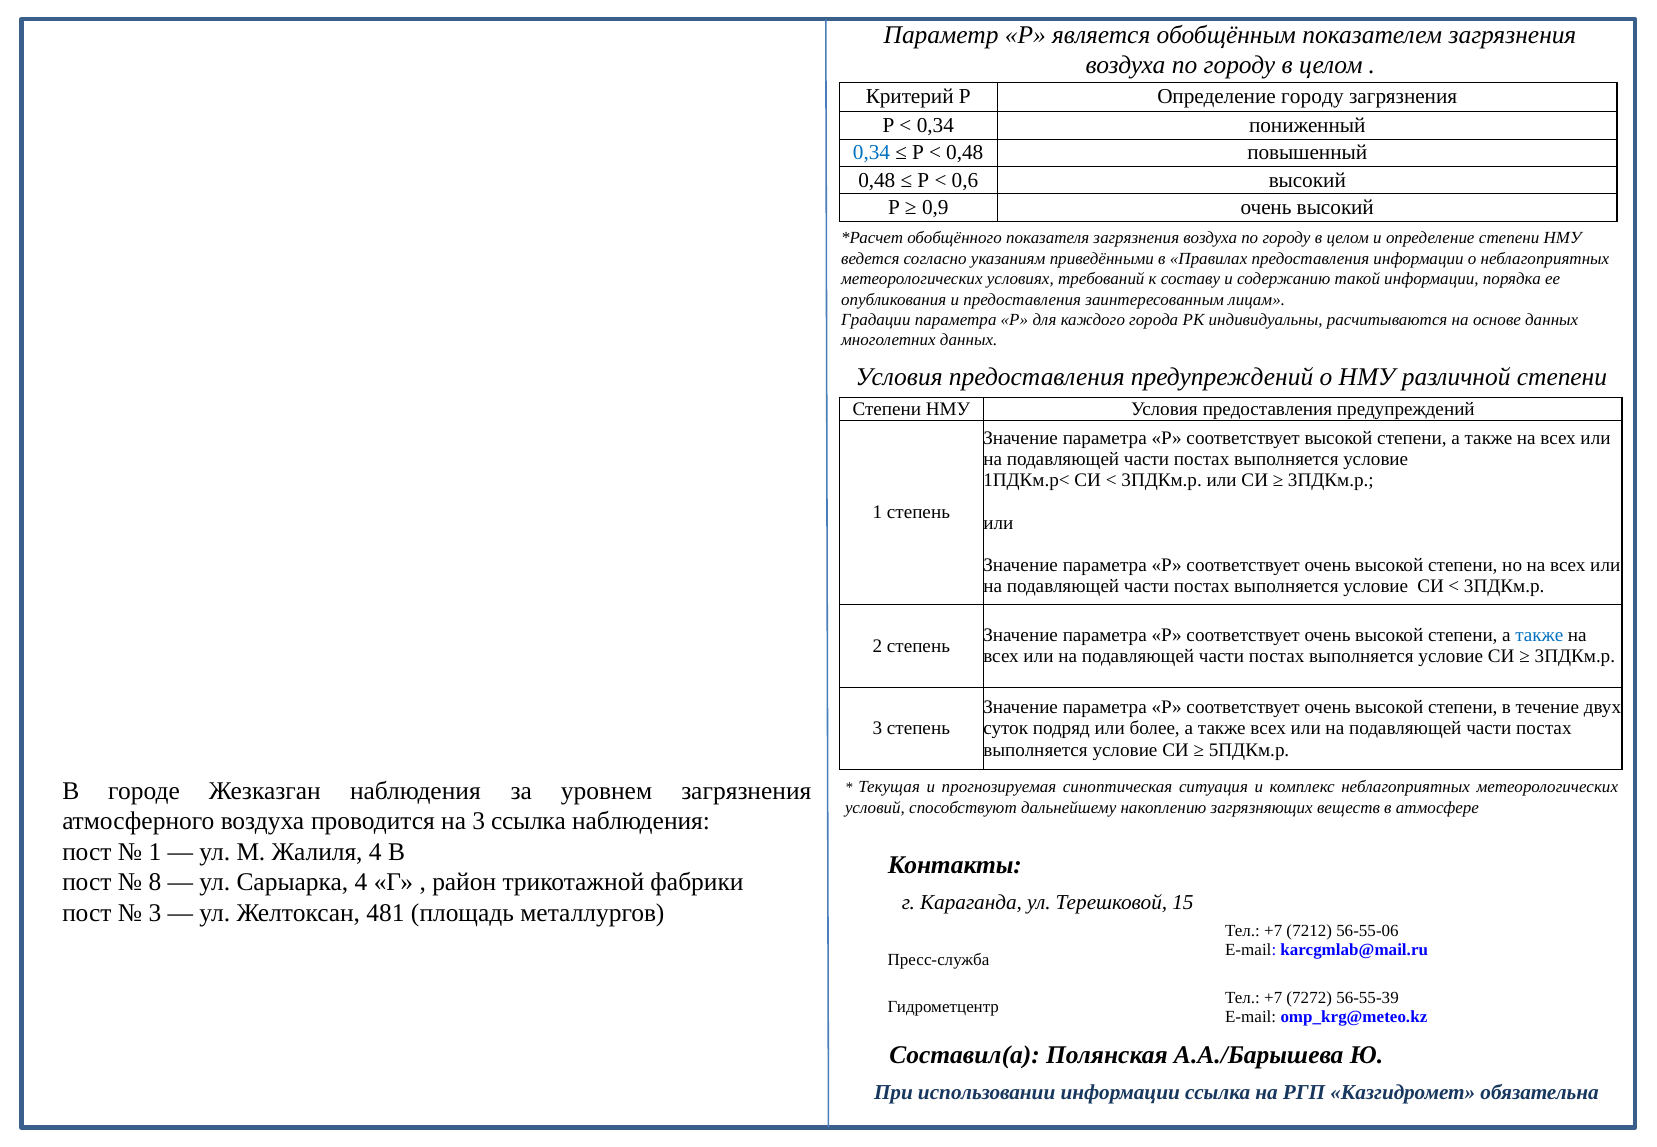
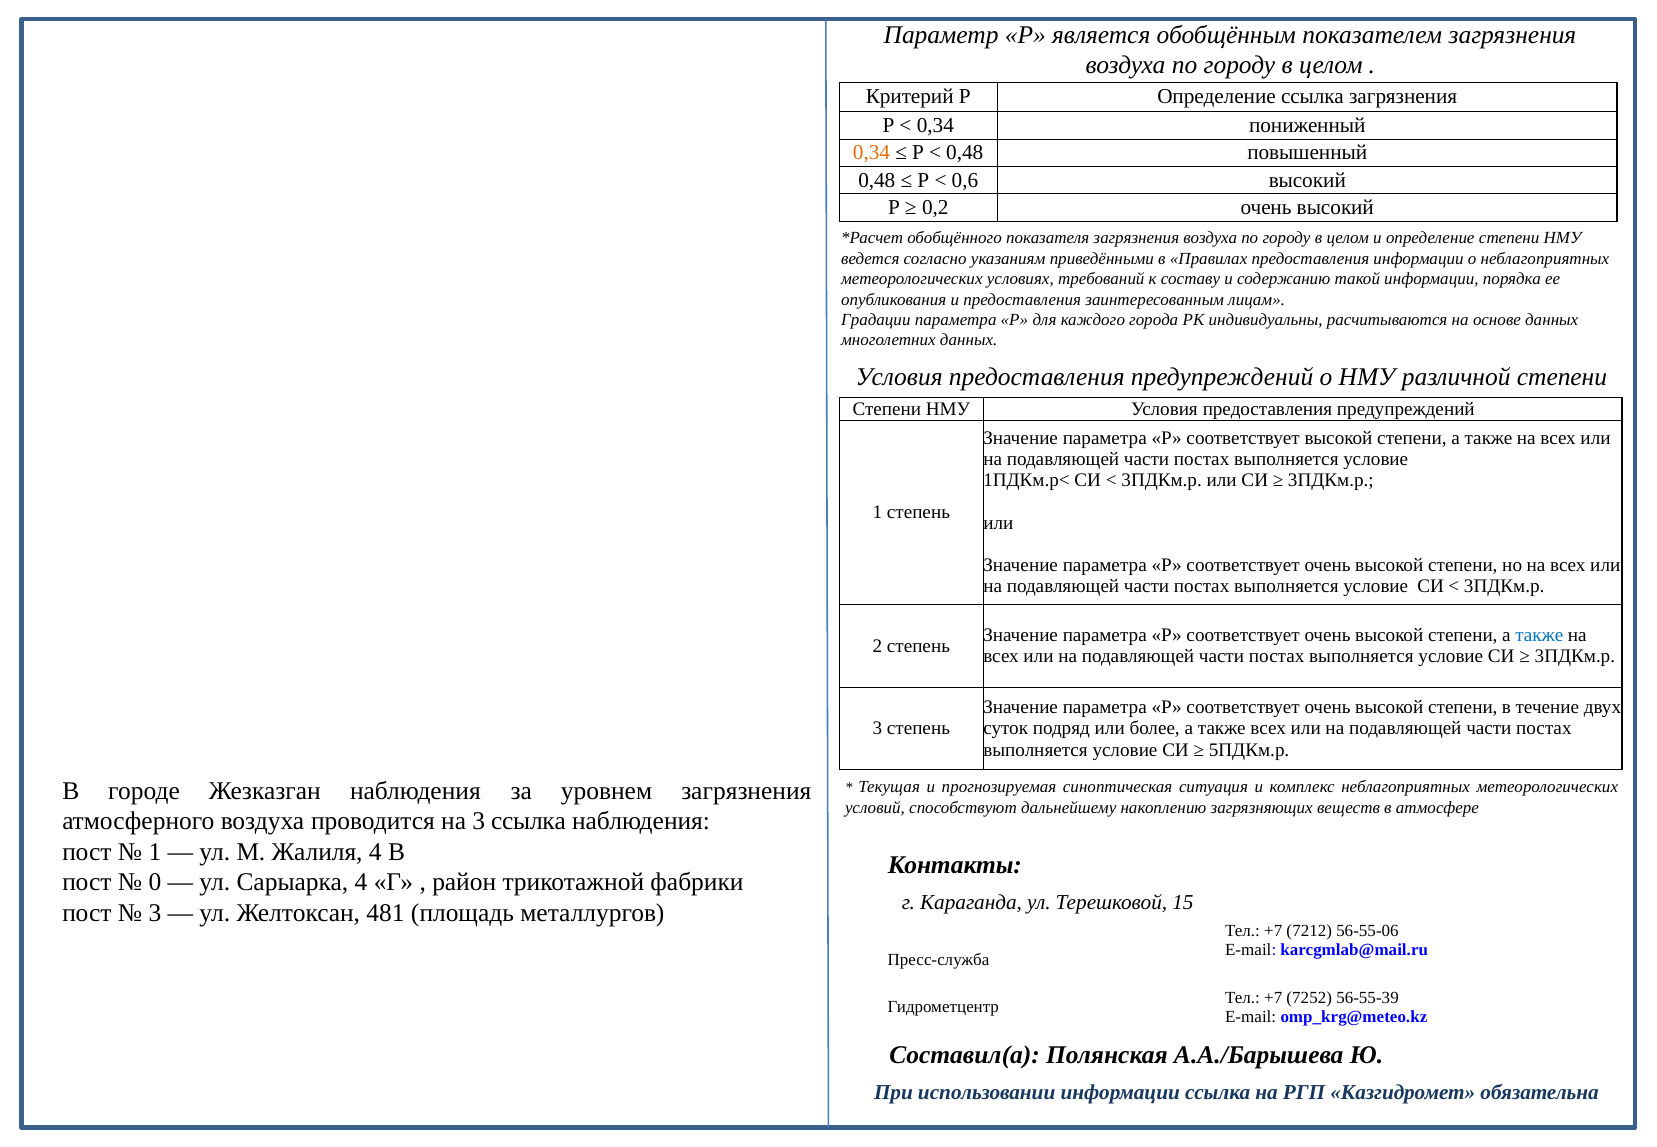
Определение городу: городу -> ссылка (1312, 96)
0,34 colour: blue -> orange (871, 153)
0,9: 0,9 -> 0,2 (935, 207)
8: 8 -> 0 (155, 883)
7272: 7272 -> 7252 (1309, 998)
